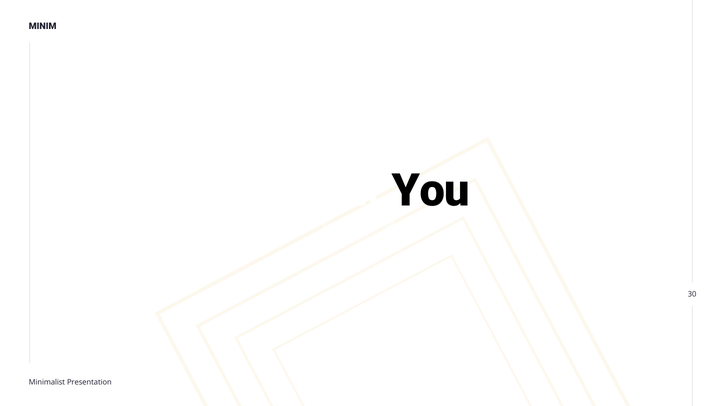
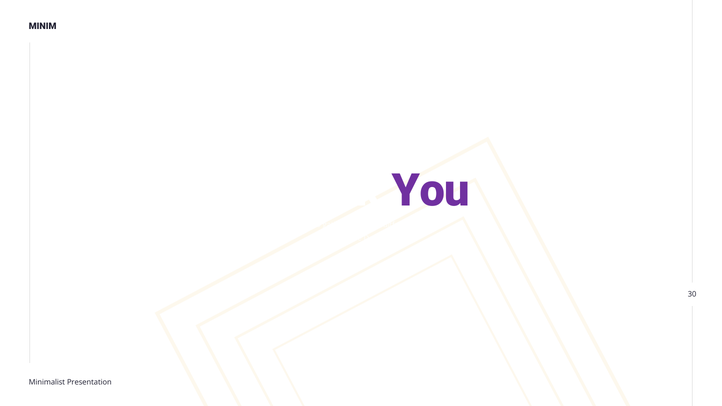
You colour: black -> purple (431, 191)
